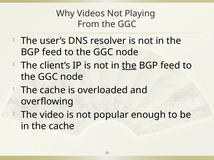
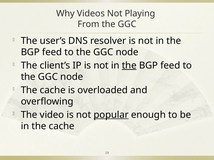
popular underline: none -> present (111, 115)
